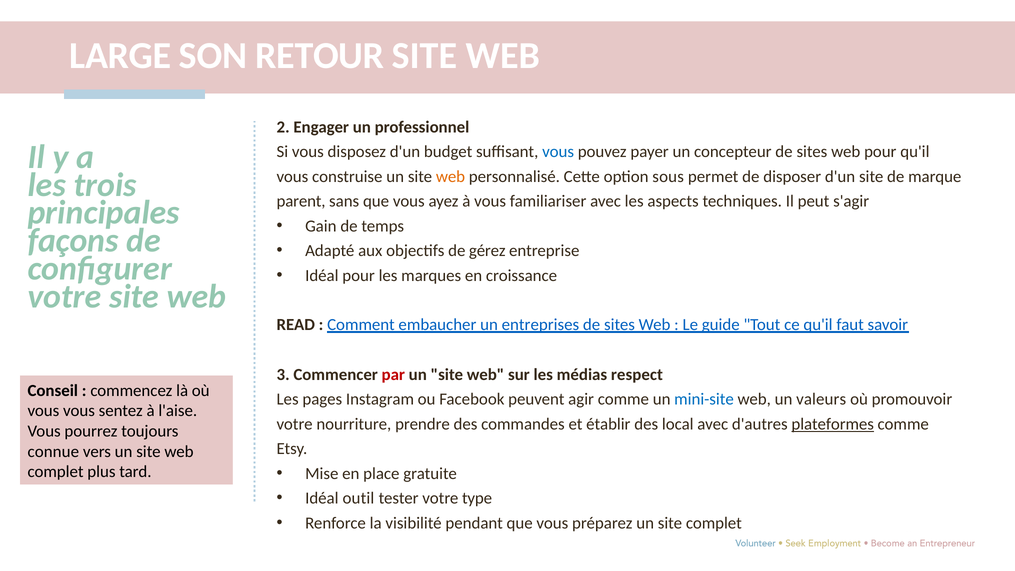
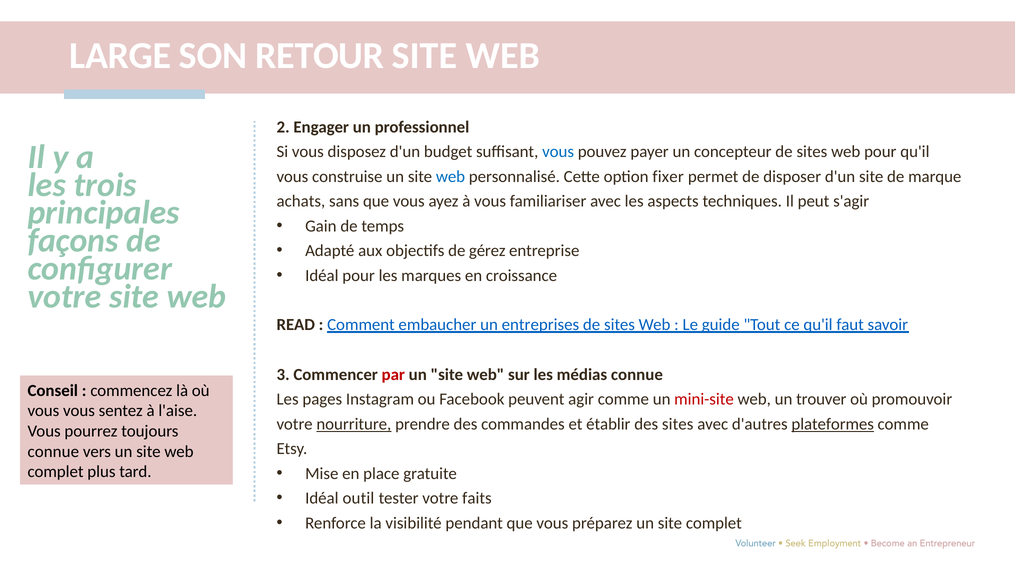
web colour: orange -> blue (450, 176)
sous: sous -> fixer (668, 176)
parent: parent -> achats (301, 201)
médias respect: respect -> connue (637, 375)
mini-site colour: blue -> red (704, 399)
valeurs: valeurs -> trouver (821, 399)
nourriture underline: none -> present (354, 424)
des local: local -> sites (678, 424)
type: type -> faits (477, 498)
